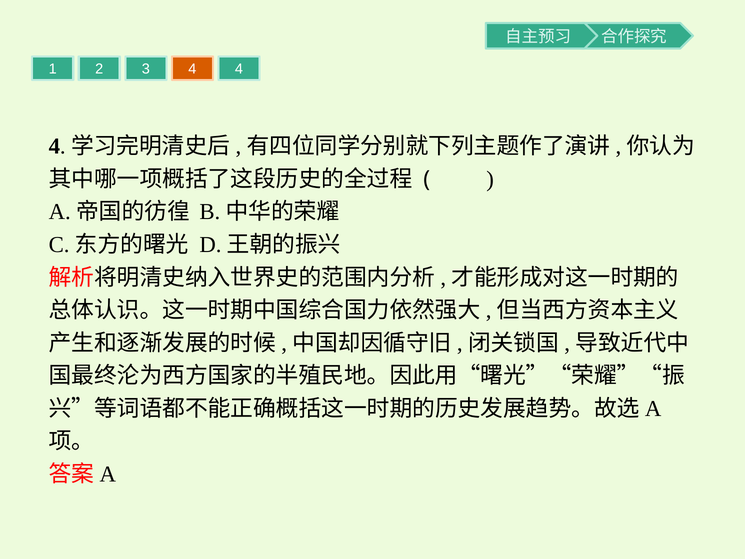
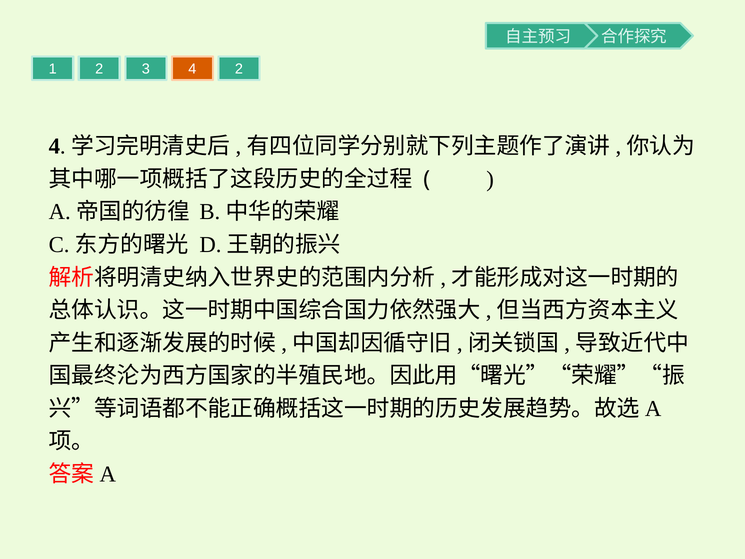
4 4: 4 -> 2 (239, 69)
